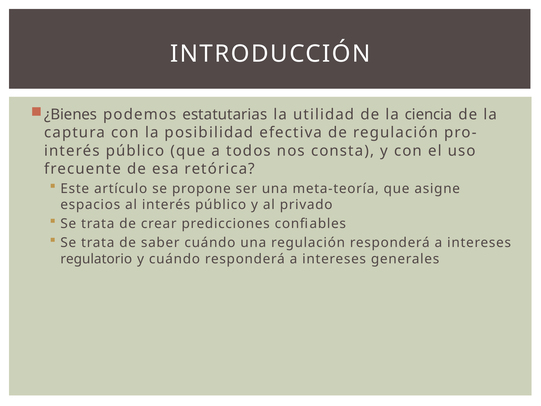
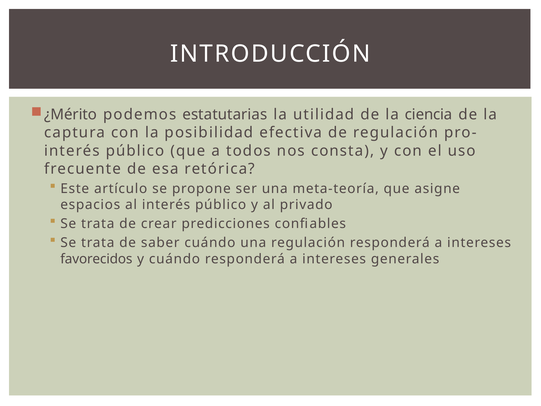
¿Bienes: ¿Bienes -> ¿Mérito (71, 115)
regulatorio: regulatorio -> favorecidos (96, 259)
